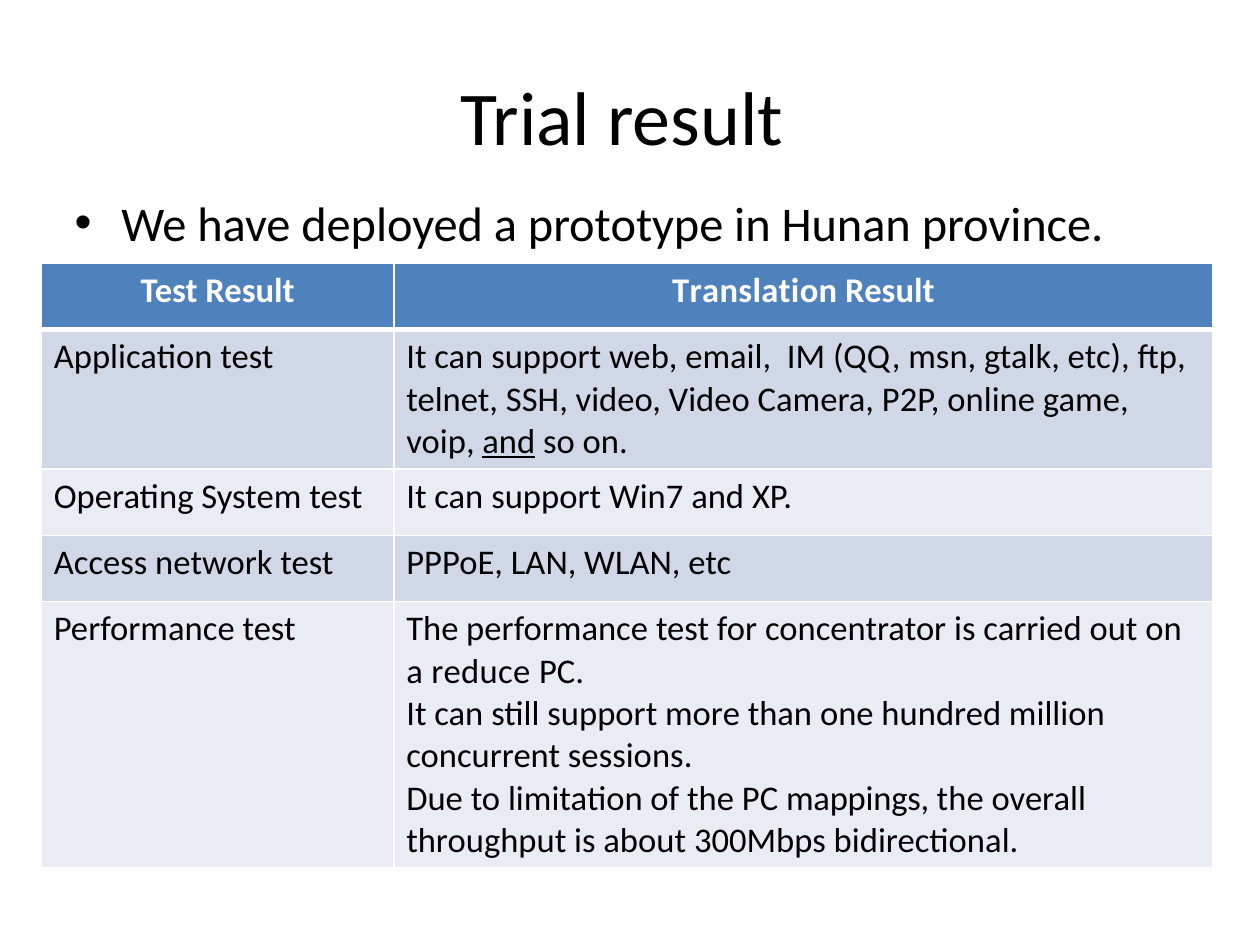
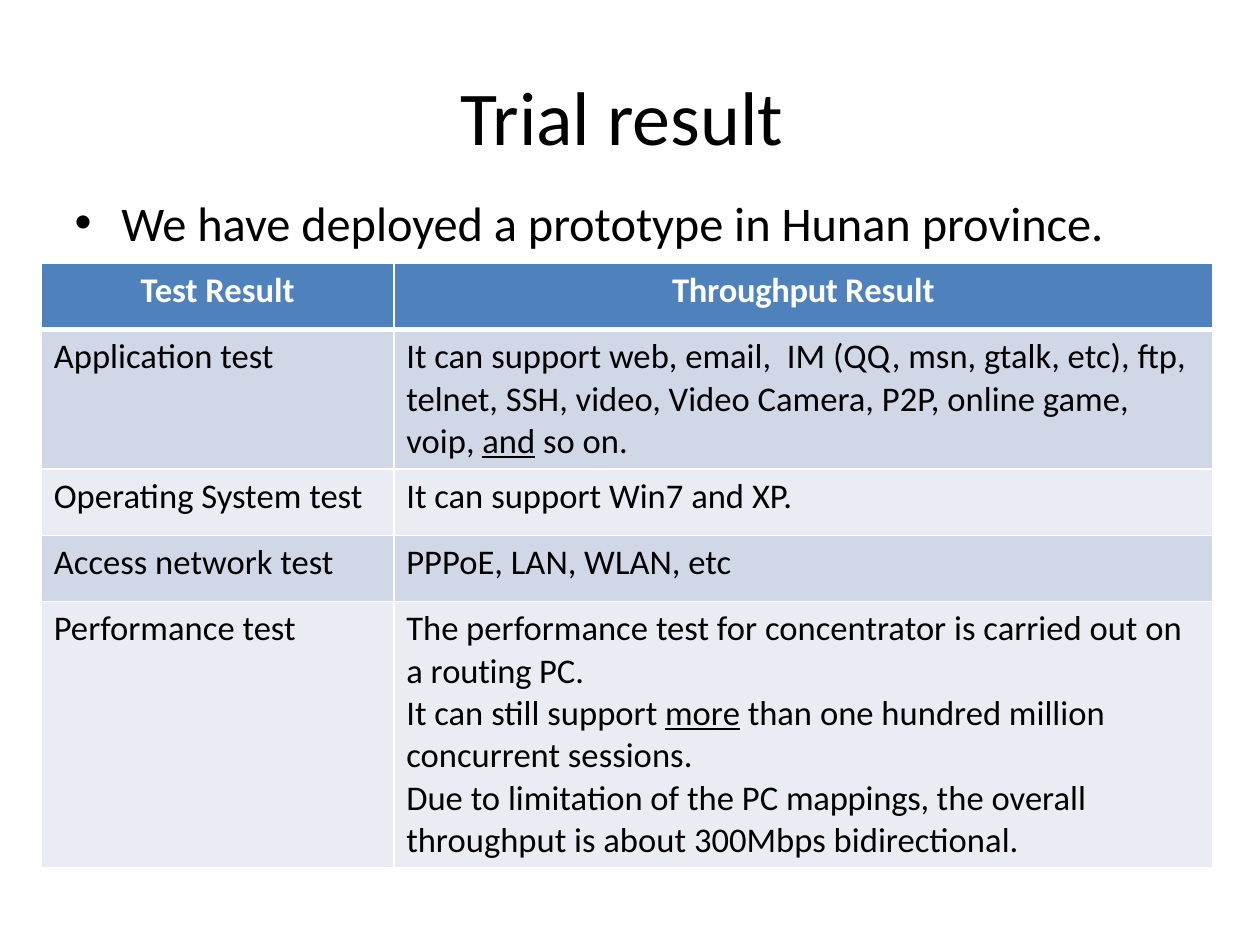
Result Translation: Translation -> Throughput (755, 291)
reduce: reduce -> routing (481, 672)
more underline: none -> present (703, 714)
